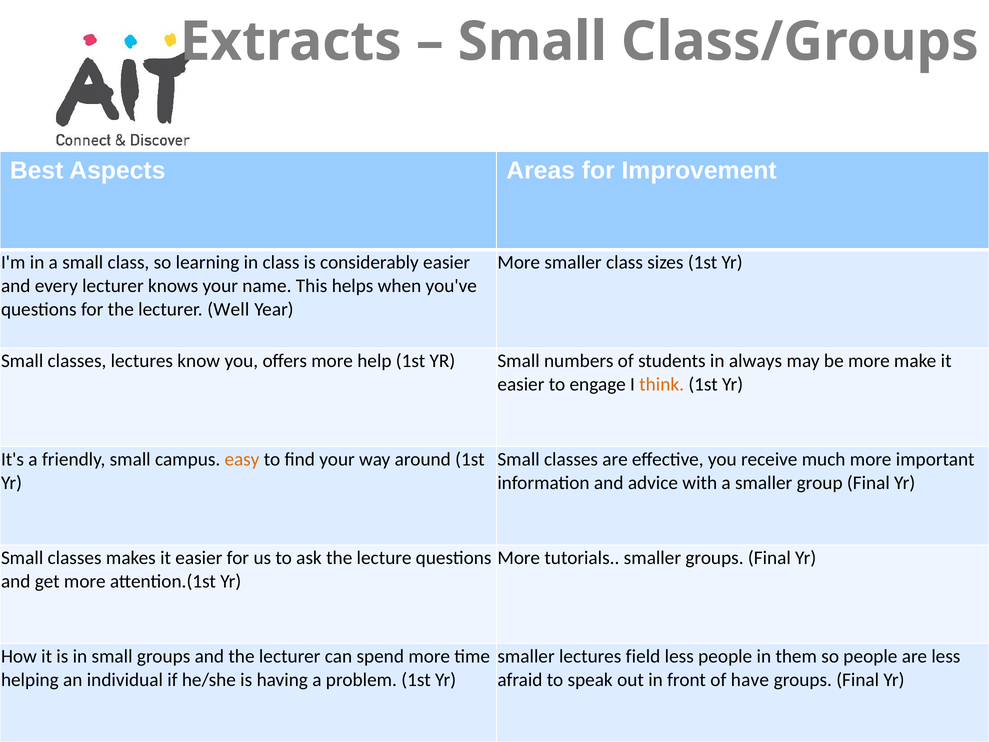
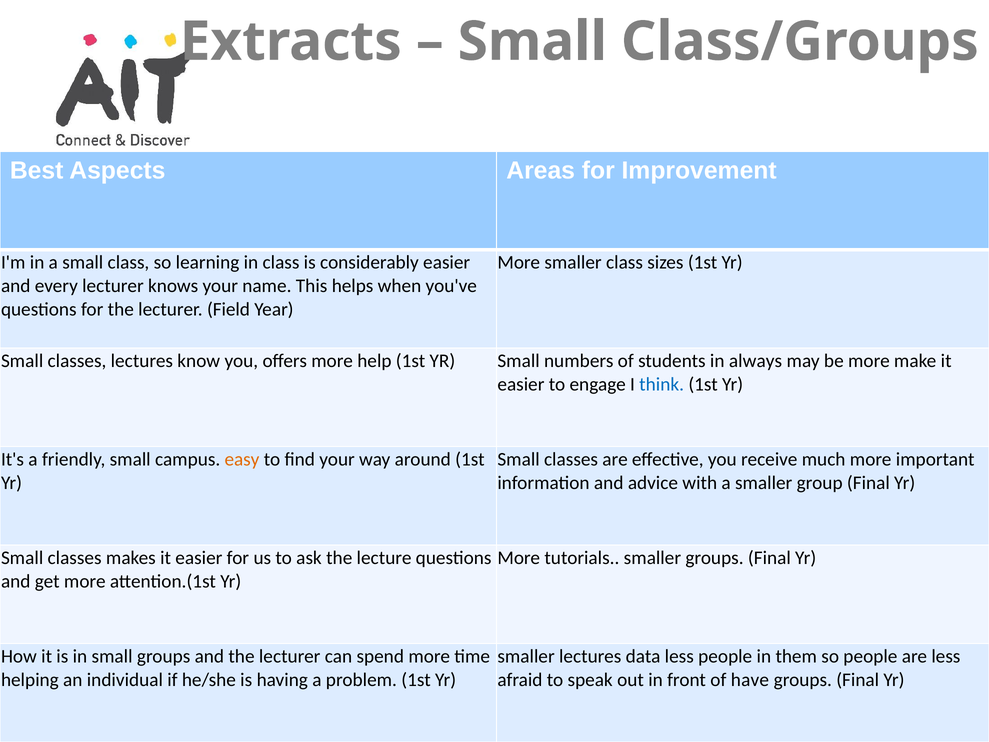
Well: Well -> Field (228, 309)
think colour: orange -> blue (662, 384)
field: field -> data (643, 656)
